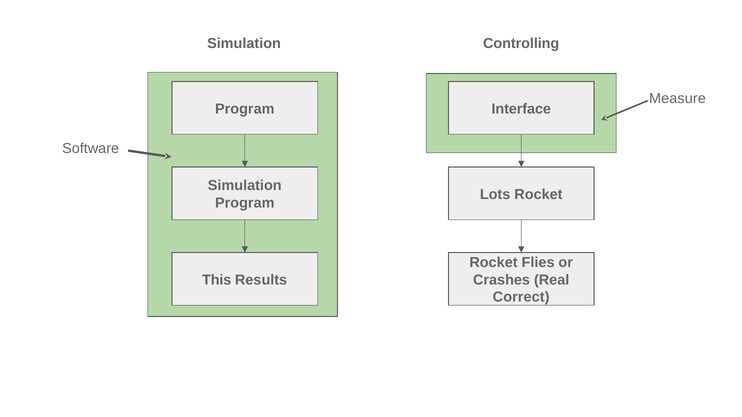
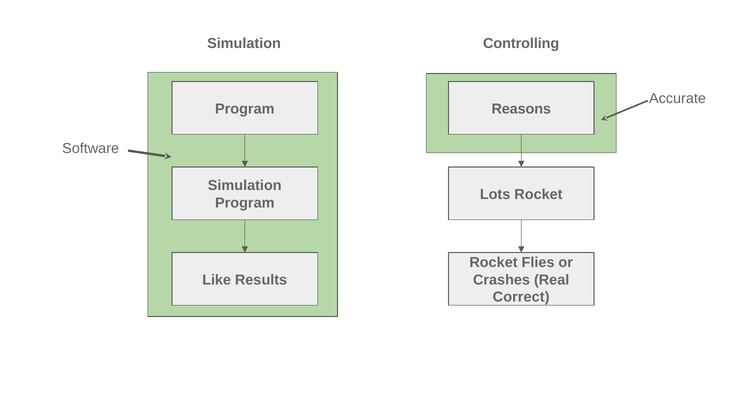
Measure: Measure -> Accurate (678, 99)
Interface: Interface -> Reasons (521, 109)
This: This -> Like (217, 280)
